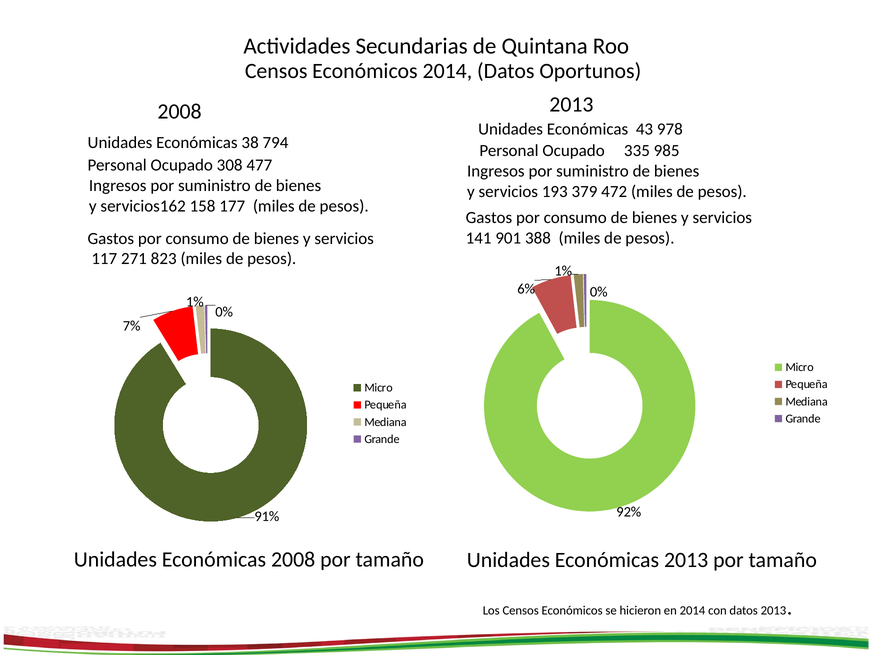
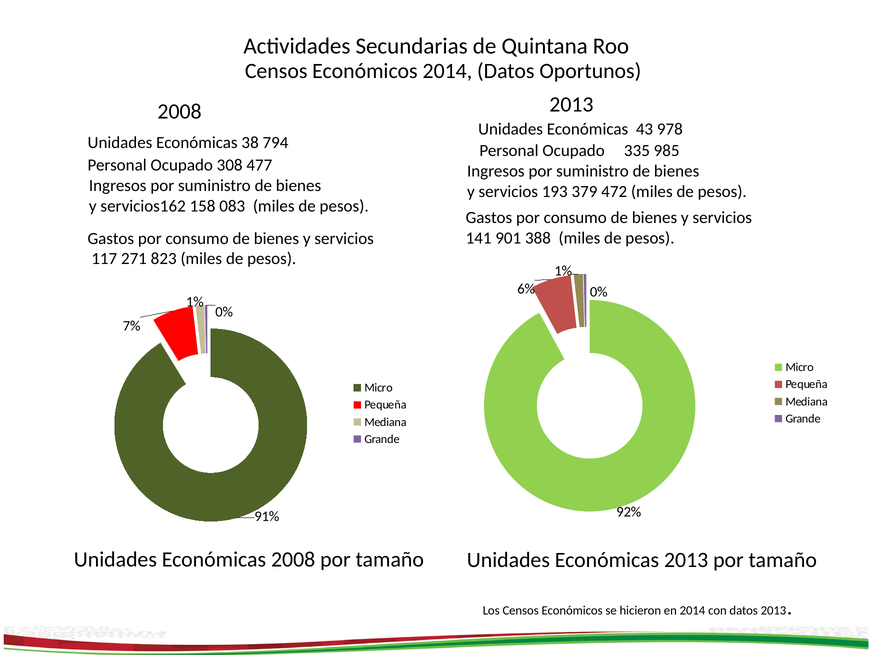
177: 177 -> 083 (232, 206)
